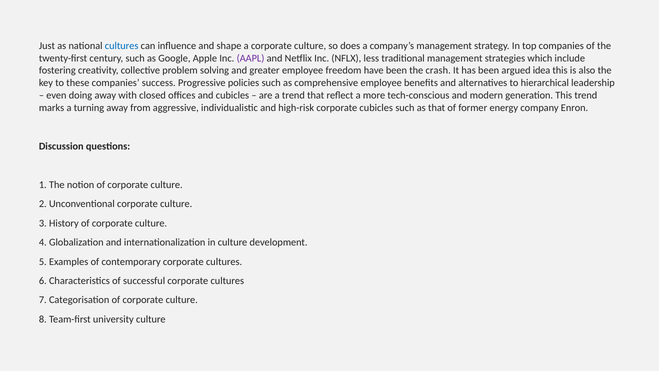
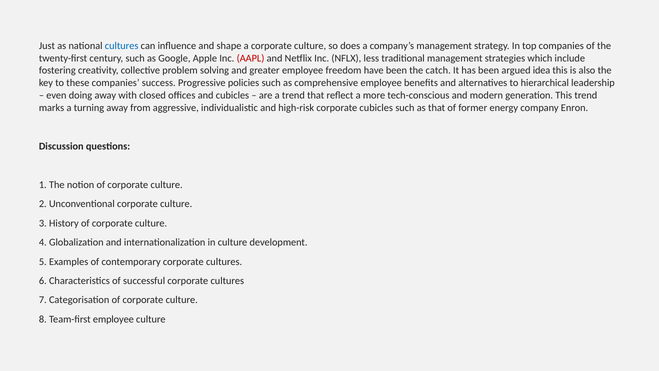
AAPL colour: purple -> red (251, 58)
crash: crash -> catch (438, 71)
Team-first university: university -> employee (113, 319)
